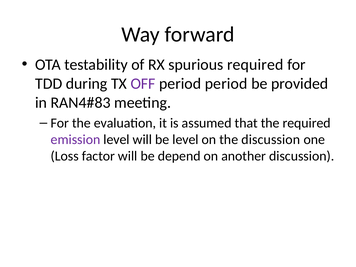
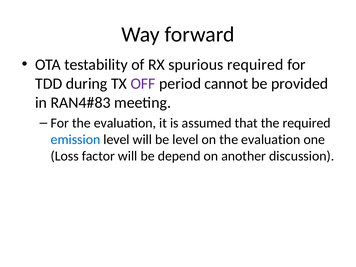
period period: period -> cannot (226, 84)
emission colour: purple -> blue (76, 140)
on the discussion: discussion -> evaluation (271, 140)
